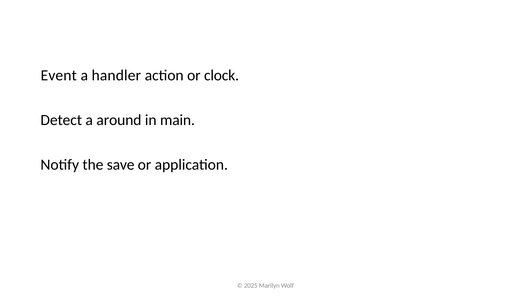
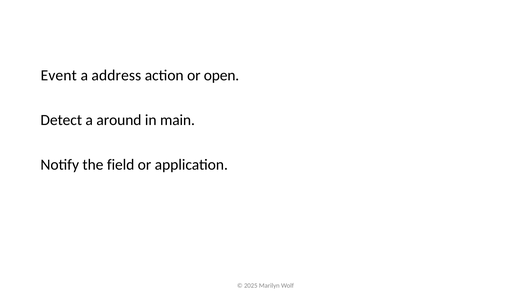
handler: handler -> address (116, 75)
clock: clock -> open (222, 75)
save: save -> field (121, 164)
